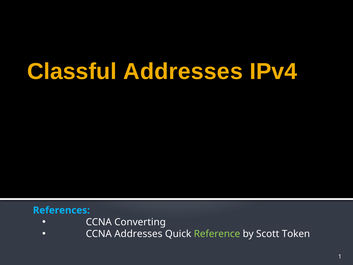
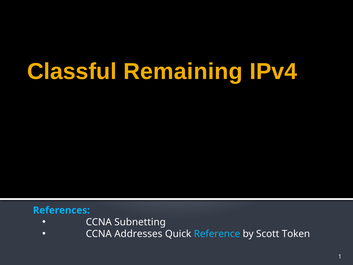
Classful Addresses: Addresses -> Remaining (183, 71)
Converting: Converting -> Subnetting (140, 222)
Reference colour: light green -> light blue (217, 234)
